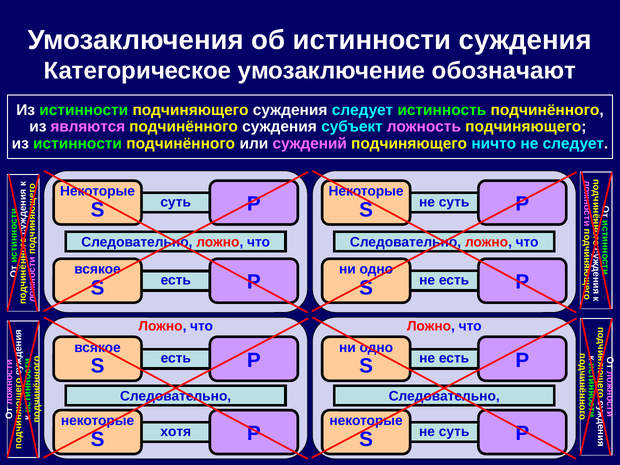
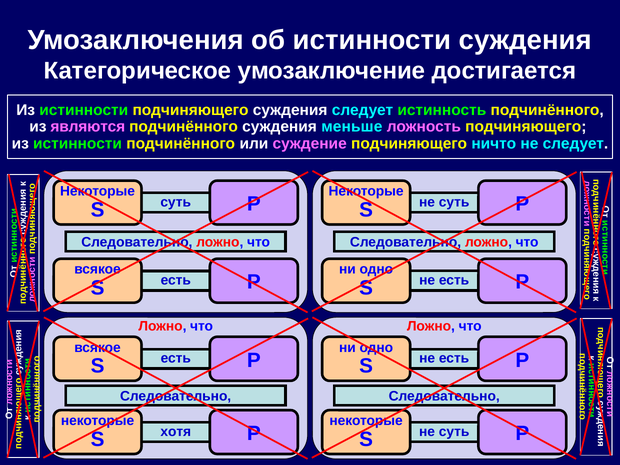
обозначают: обозначают -> достигается (504, 71)
субъект: субъект -> меньше (352, 127)
суждений: суждений -> суждение (310, 144)
